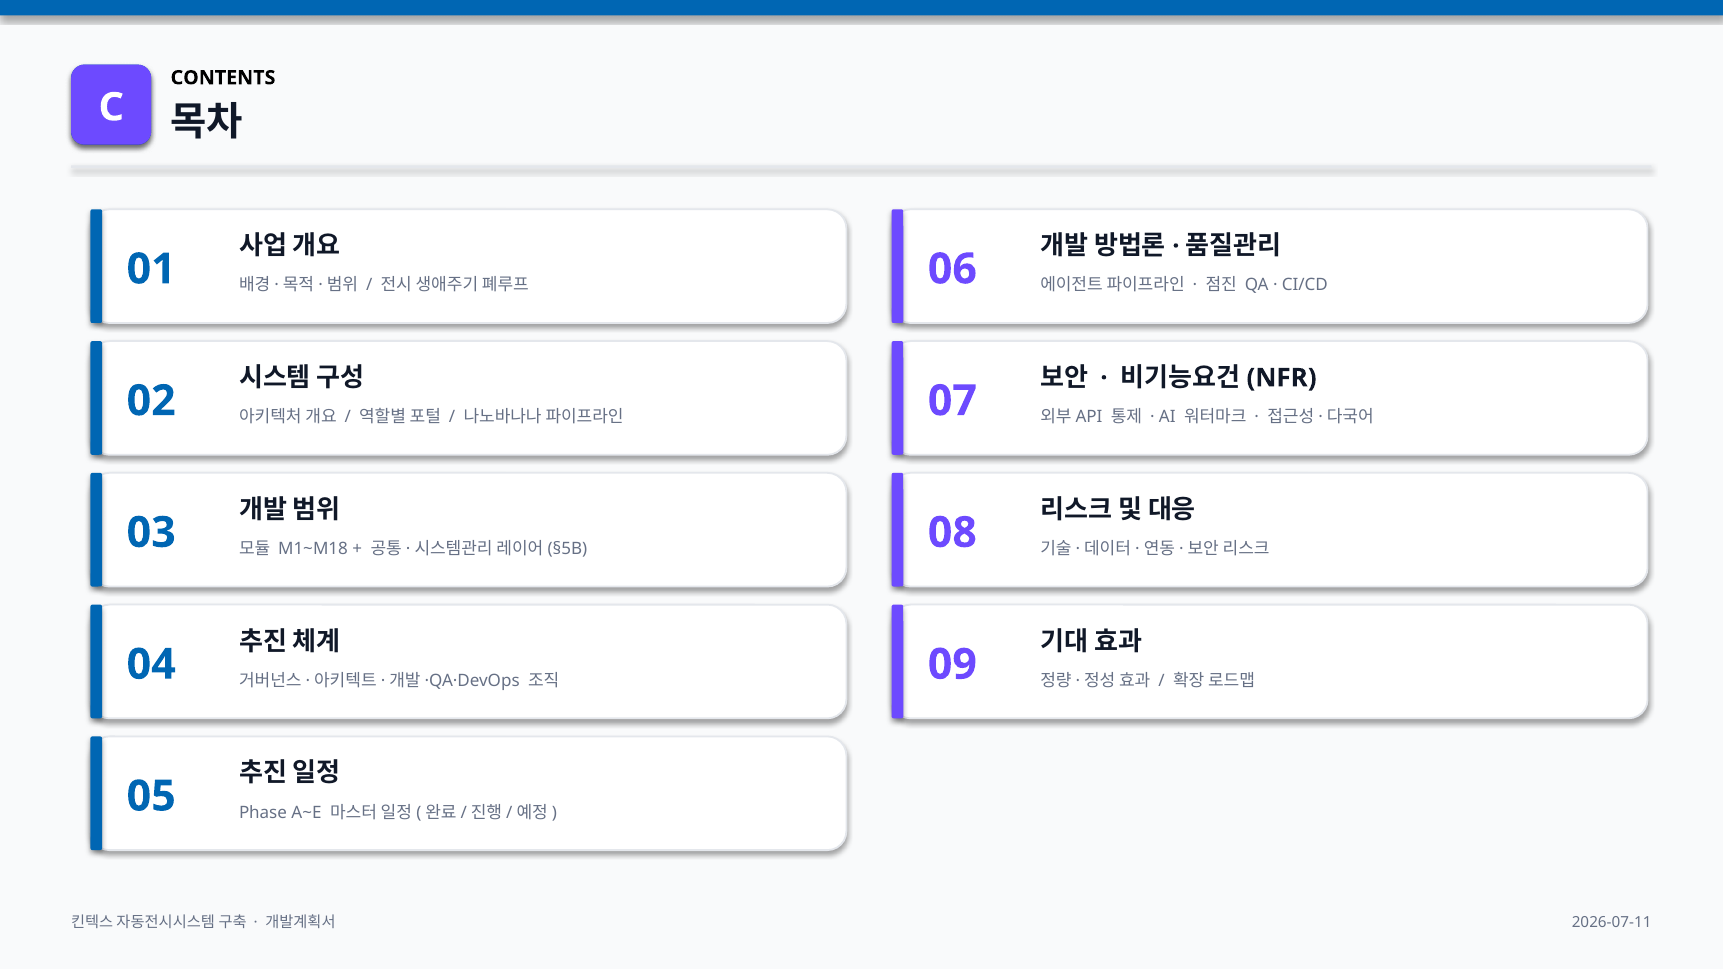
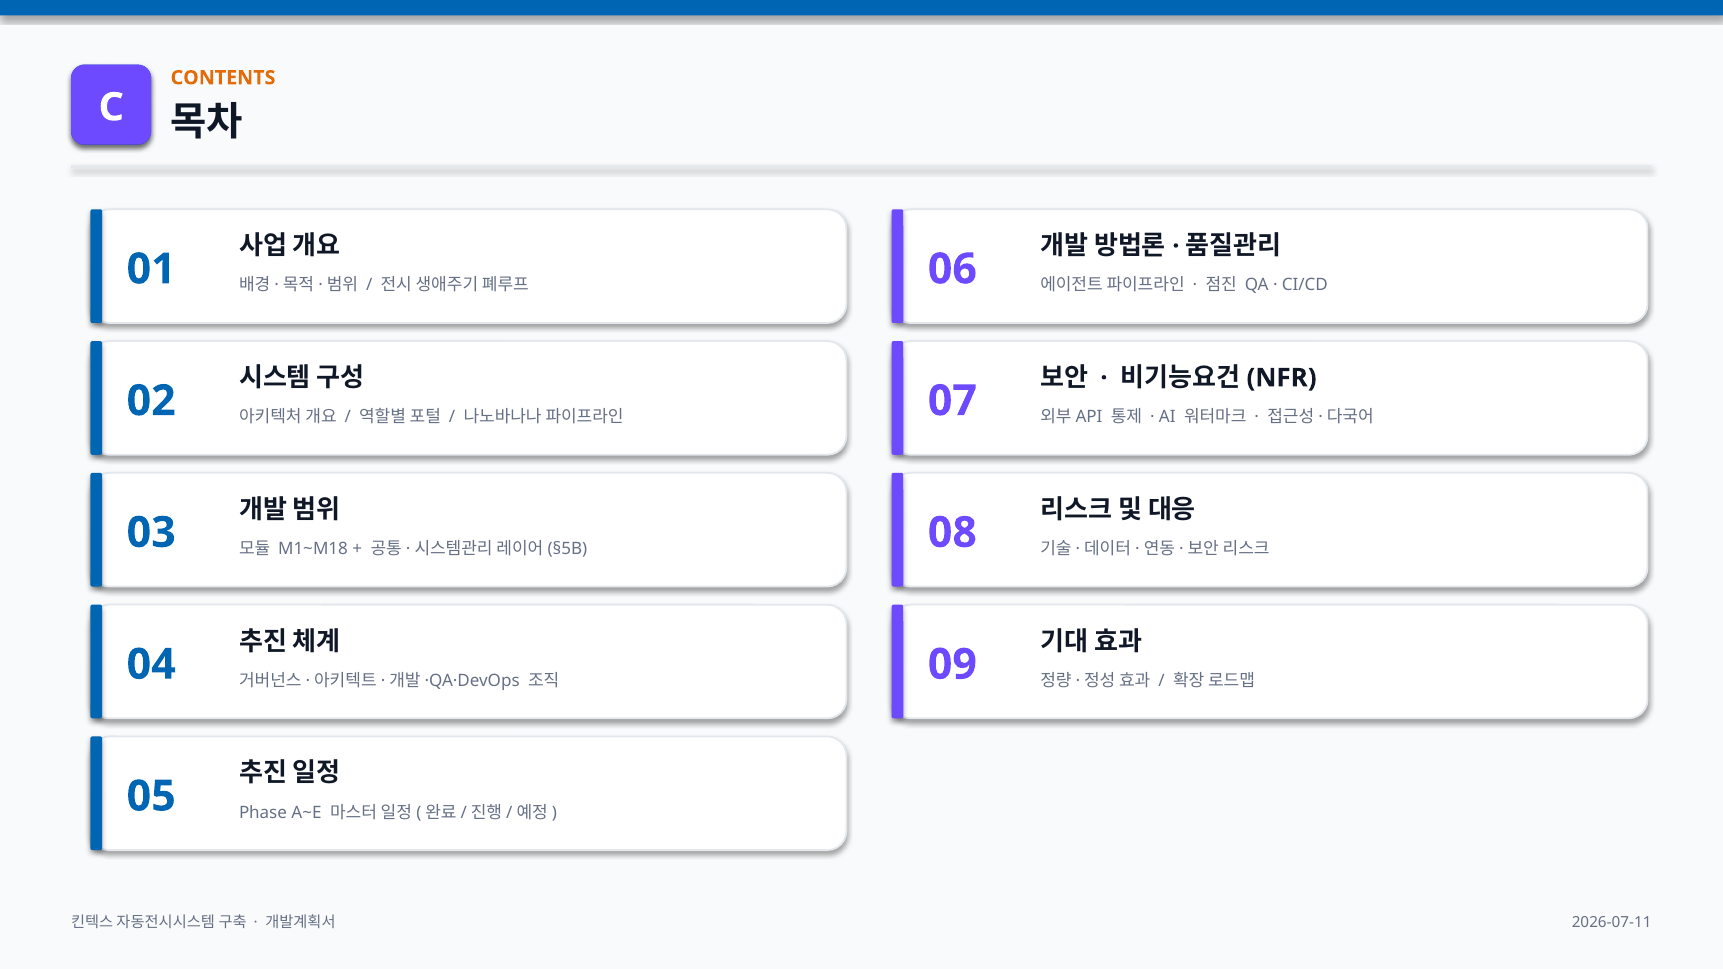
CONTENTS colour: black -> orange (223, 78)
